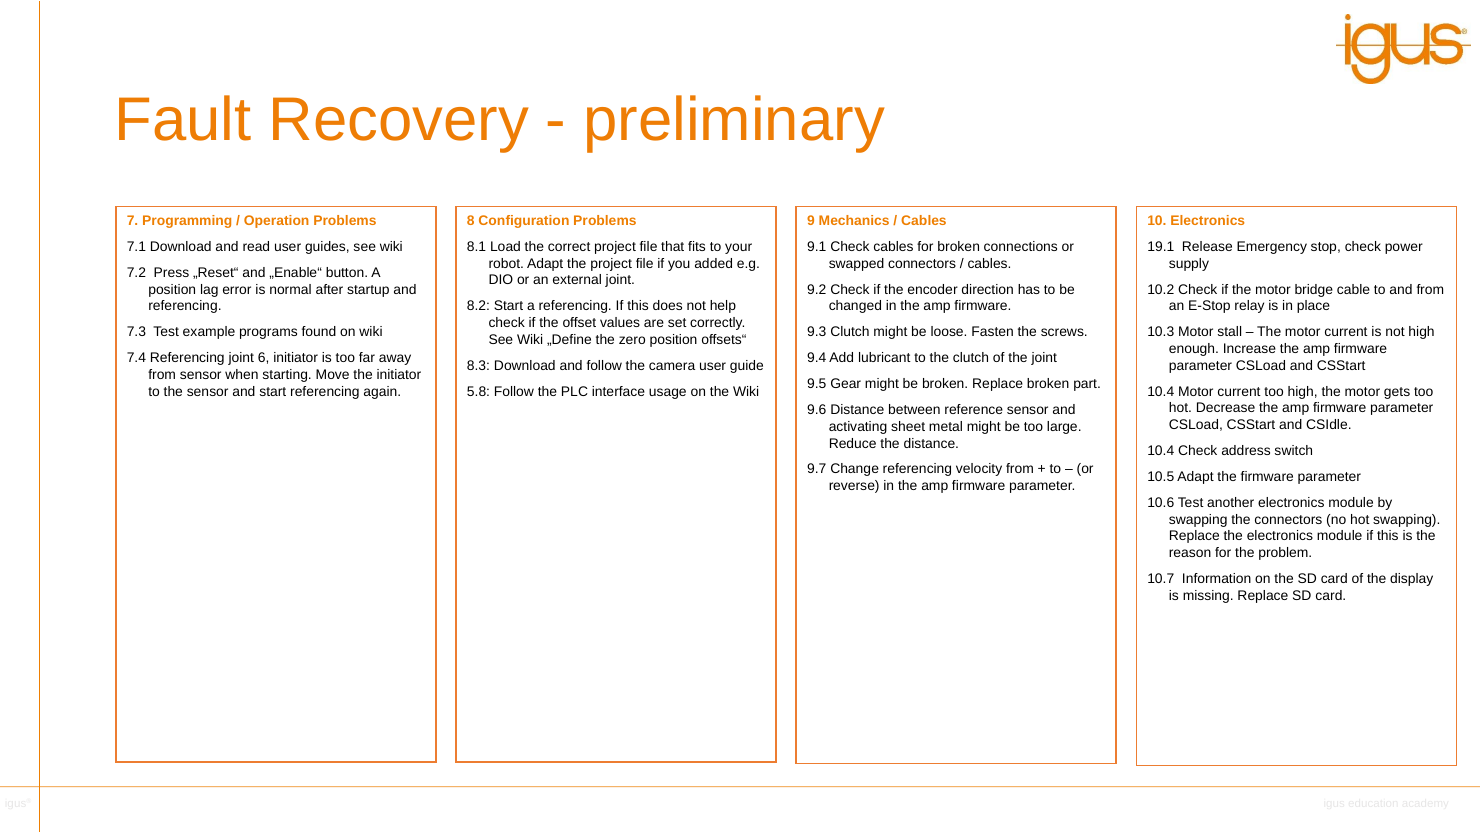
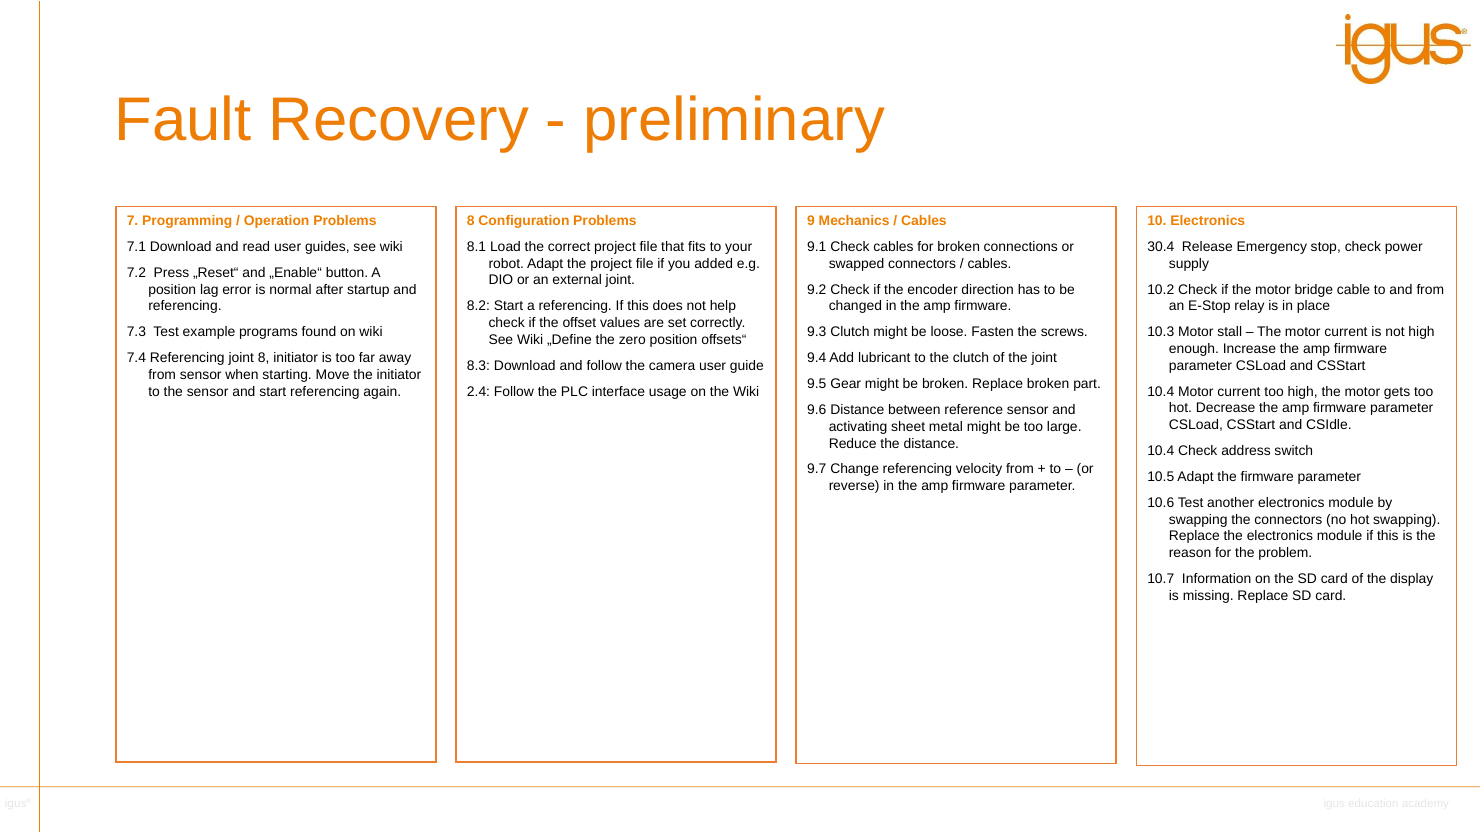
19.1: 19.1 -> 30.4 (1161, 247)
joint 6: 6 -> 8 (264, 358)
5.8: 5.8 -> 2.4 (479, 392)
